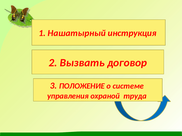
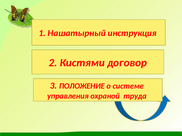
Вызвать: Вызвать -> Кистями (82, 63)
